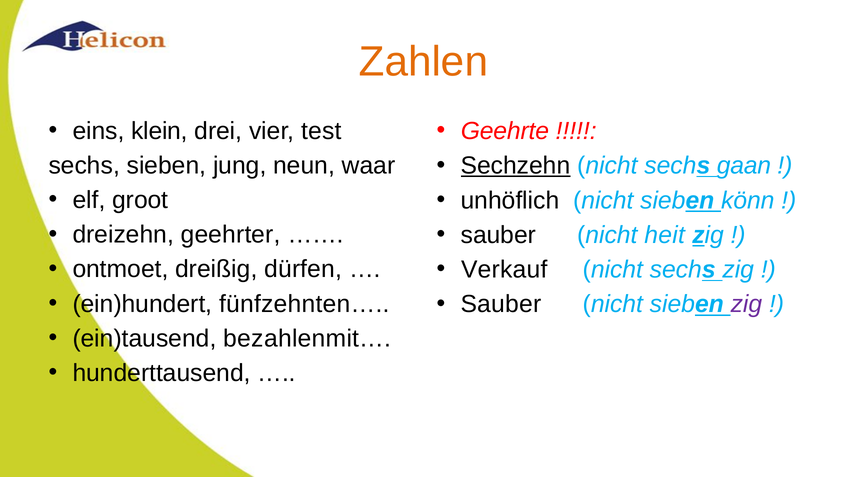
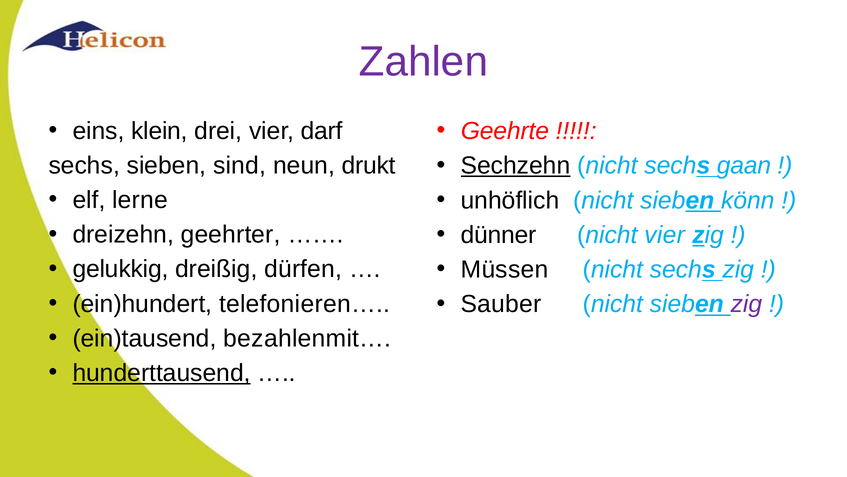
Zahlen colour: orange -> purple (423, 62)
test: test -> darf (322, 131)
jung: jung -> sind (240, 165)
waar: waar -> drukt (369, 165)
groot: groot -> lerne (140, 200)
sauber: sauber -> dünner (499, 235)
nicht heit: heit -> vier (665, 235)
ontmoet: ontmoet -> gelukkig (121, 269)
Verkauf: Verkauf -> Müssen (504, 269)
fünfzehnten…: fünfzehnten… -> telefonieren… (305, 304)
hunderttausend underline: none -> present (162, 373)
